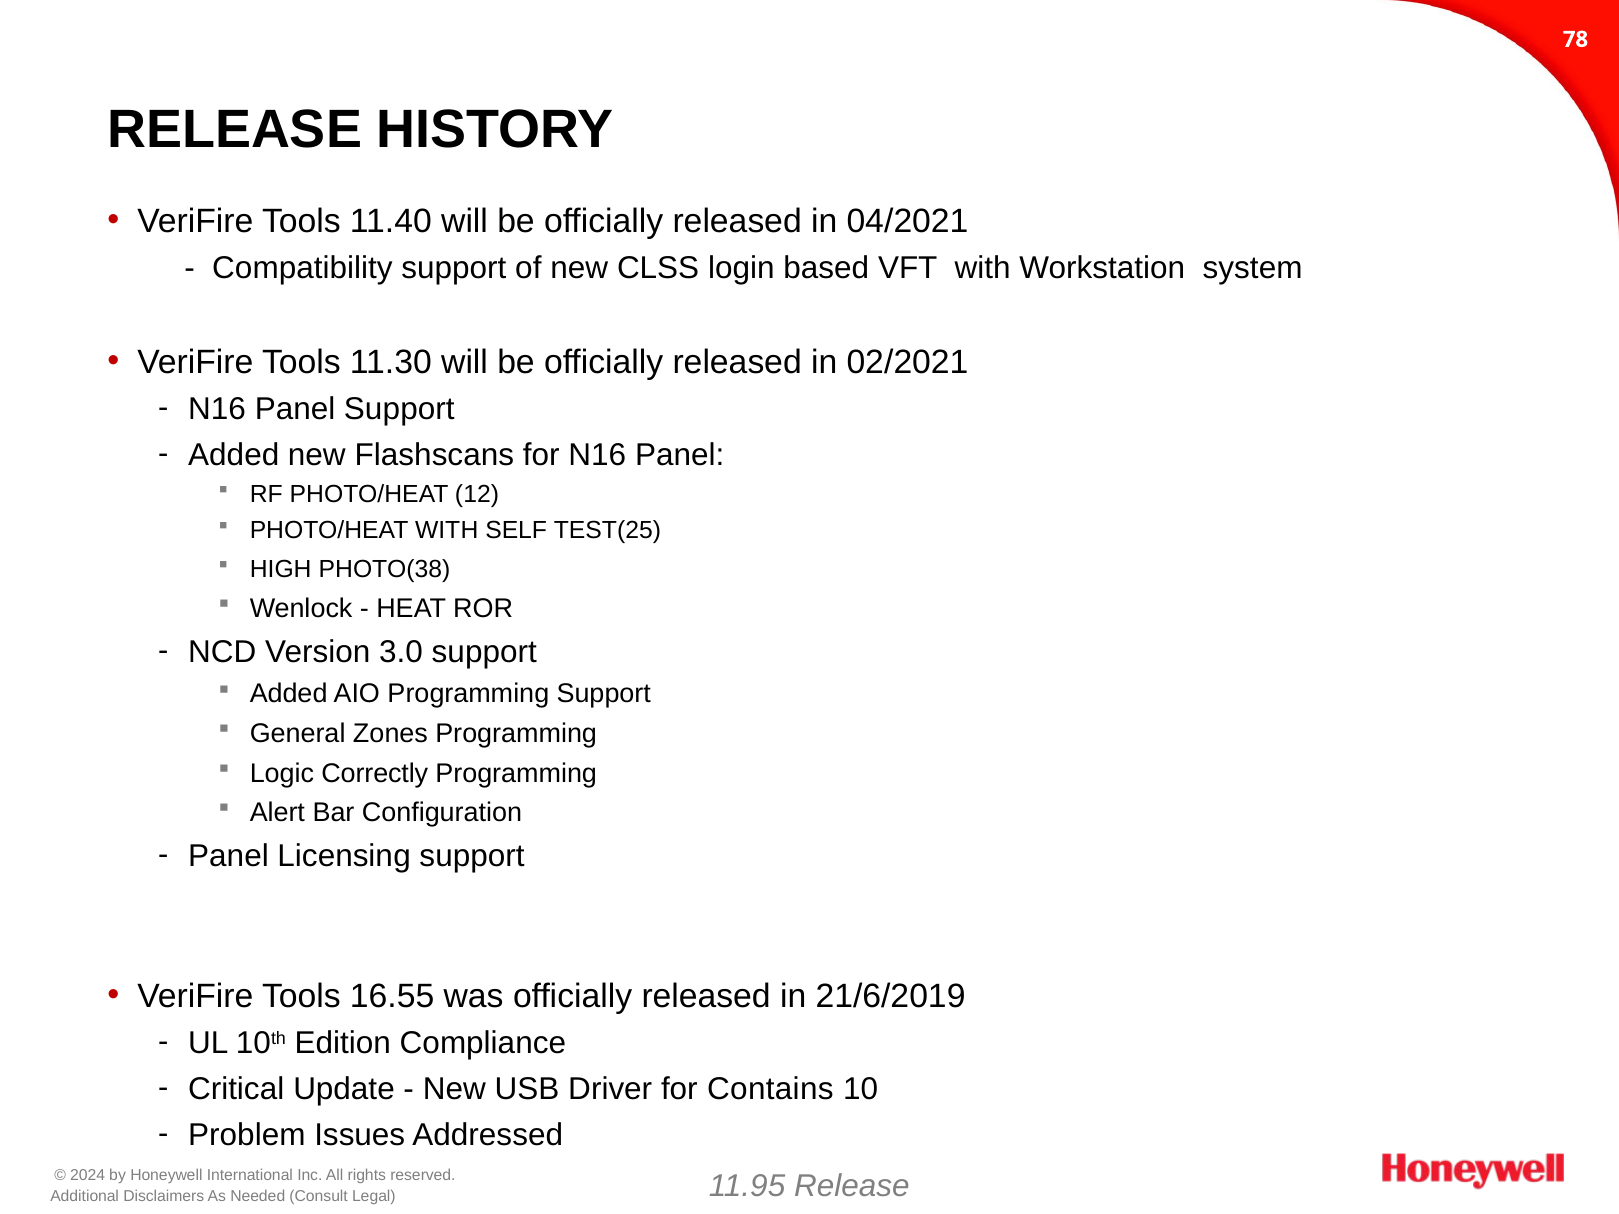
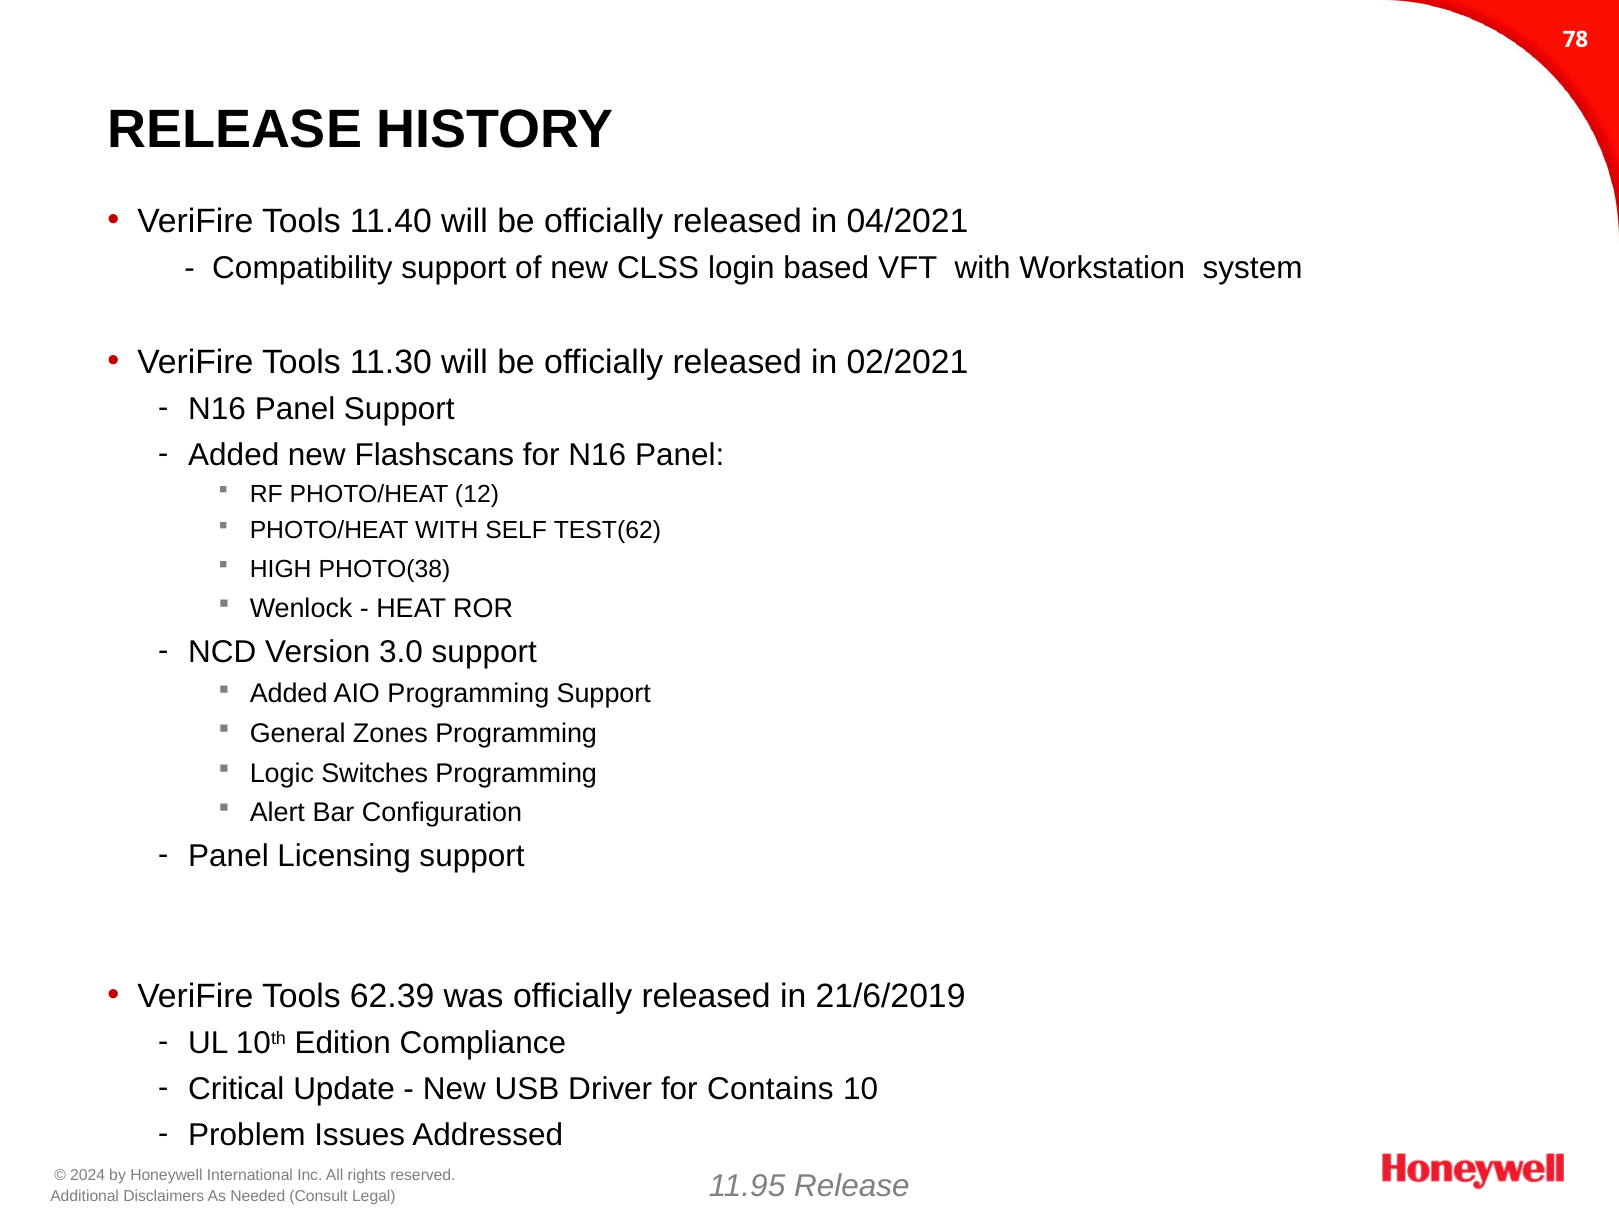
TEST(25: TEST(25 -> TEST(62 (608, 531)
Correctly: Correctly -> Switches (375, 773)
16.55: 16.55 -> 62.39 (392, 997)
